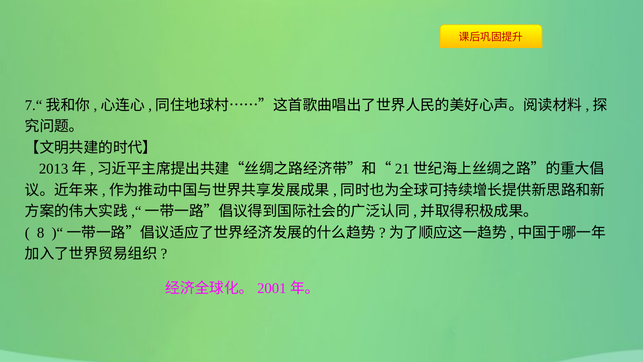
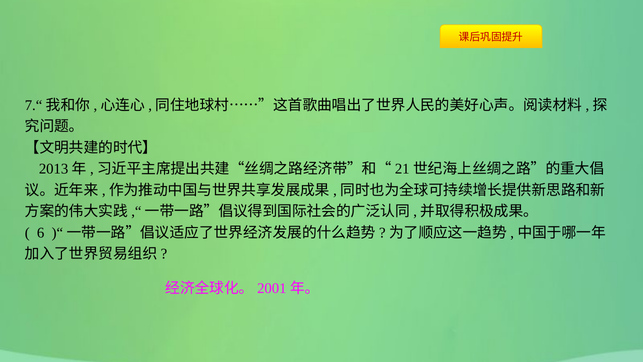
8: 8 -> 6 (41, 233)
